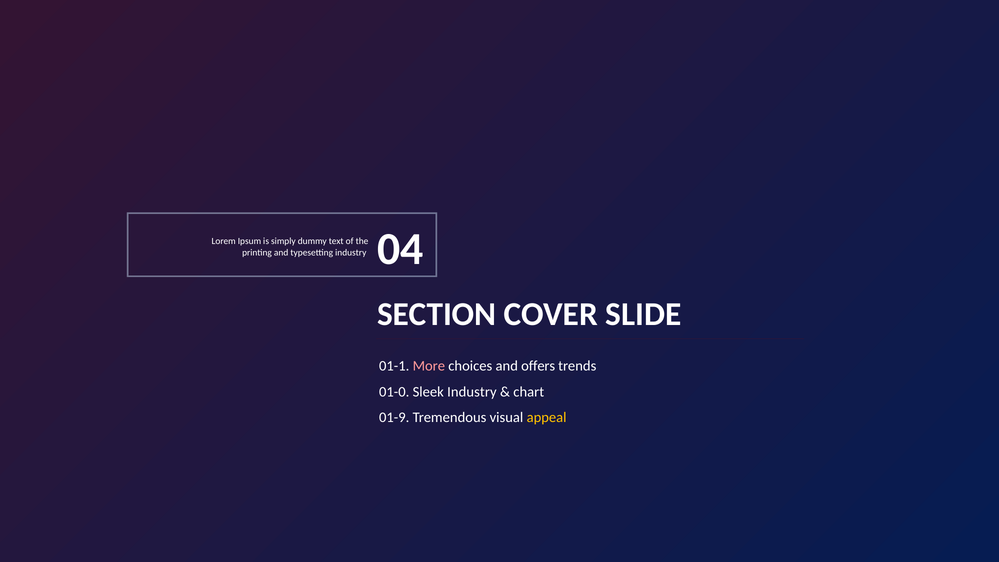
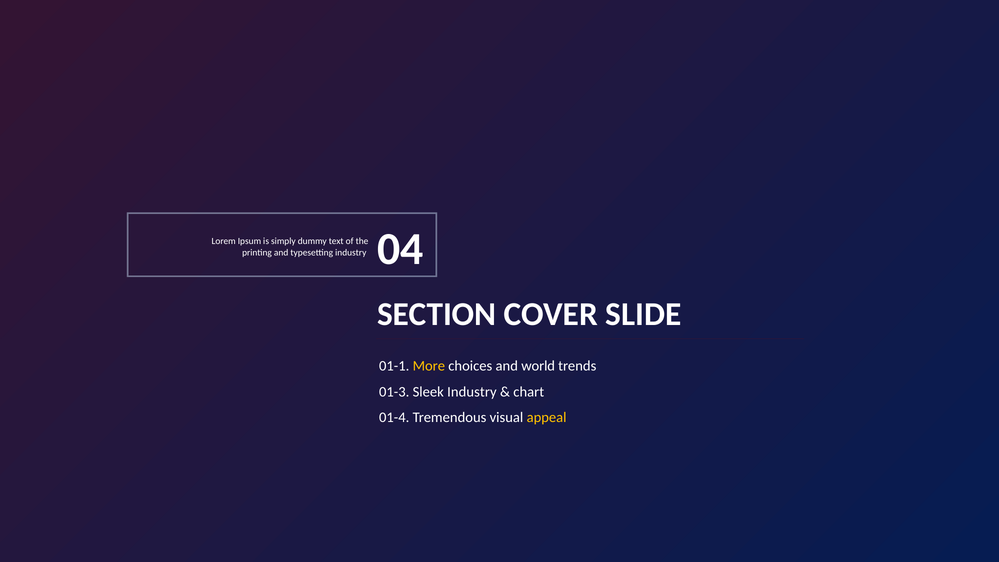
More colour: pink -> yellow (429, 366)
offers: offers -> world (538, 366)
01-0: 01-0 -> 01-3 (394, 392)
01-9: 01-9 -> 01-4 (394, 417)
